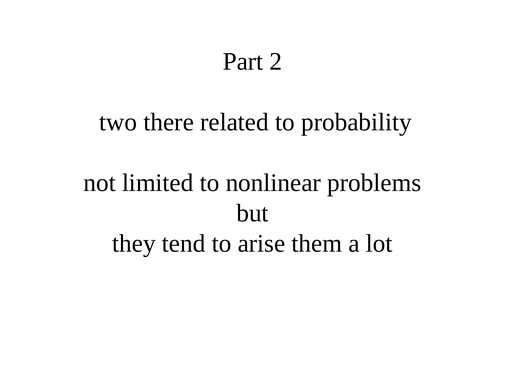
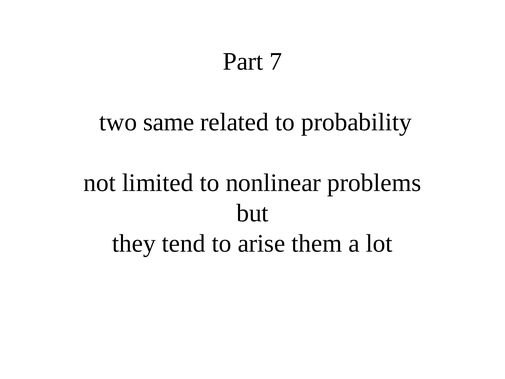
2: 2 -> 7 (276, 62)
there: there -> same (169, 122)
